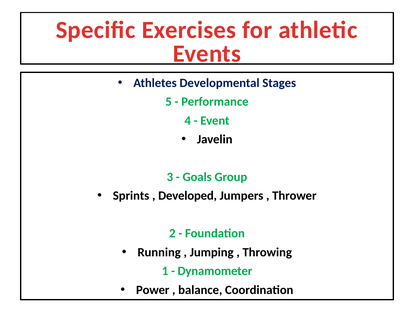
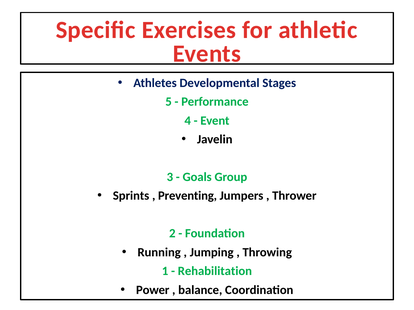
Developed: Developed -> Preventing (188, 196)
Dynamometer: Dynamometer -> Rehabilitation (215, 272)
